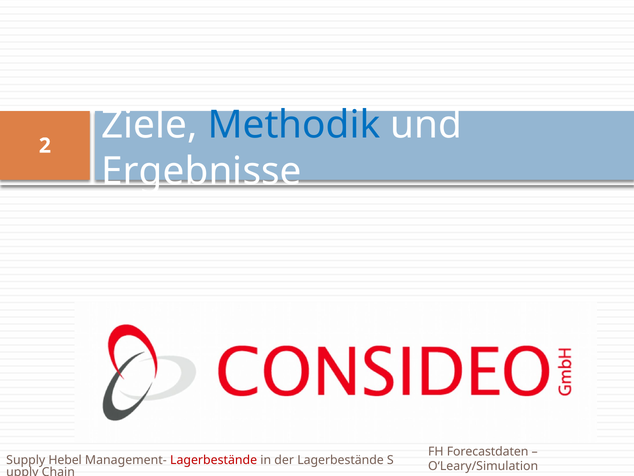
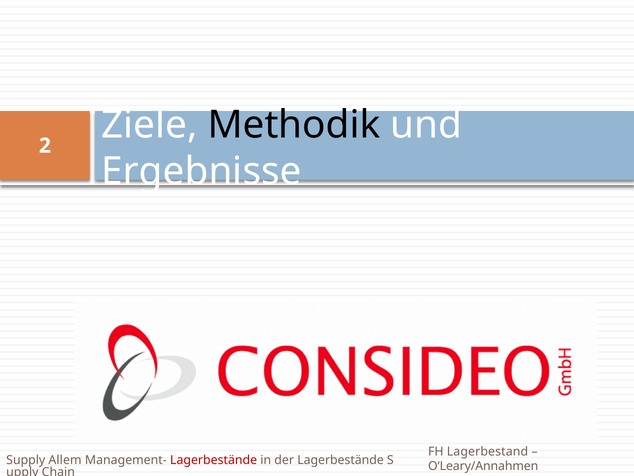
Methodik colour: blue -> black (294, 125)
Forecastdaten: Forecastdaten -> Lagerbestand (487, 451)
Hebel: Hebel -> Allem (65, 460)
O‘Leary/Simulation: O‘Leary/Simulation -> O‘Leary/Annahmen (483, 466)
